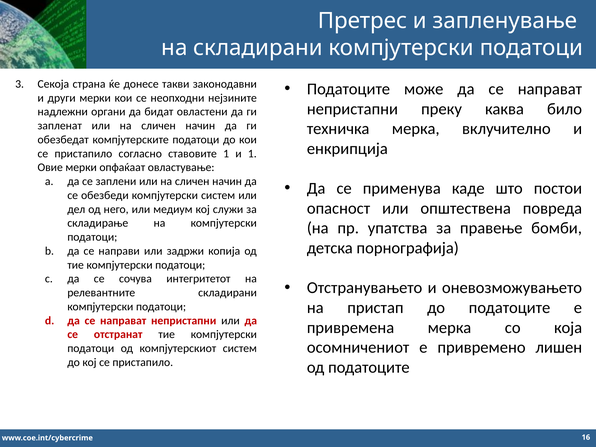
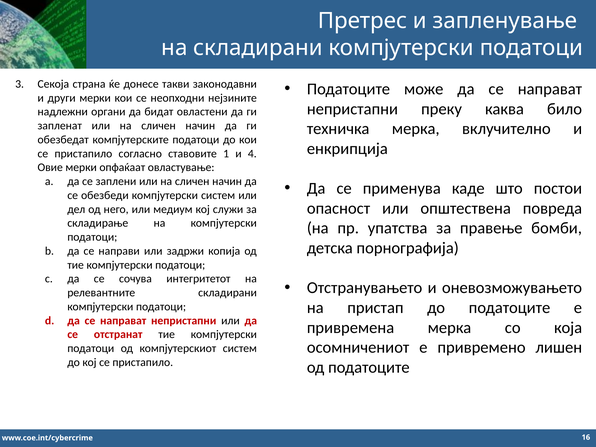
и 1: 1 -> 4 (252, 154)
